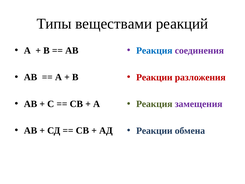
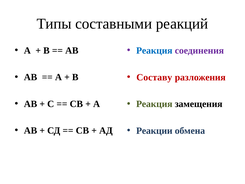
веществами: веществами -> составными (114, 24)
Реакции: Реакции -> Составу (154, 77)
замещения colour: purple -> black (199, 104)
